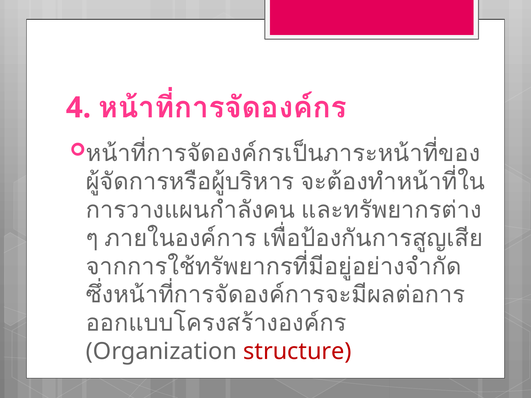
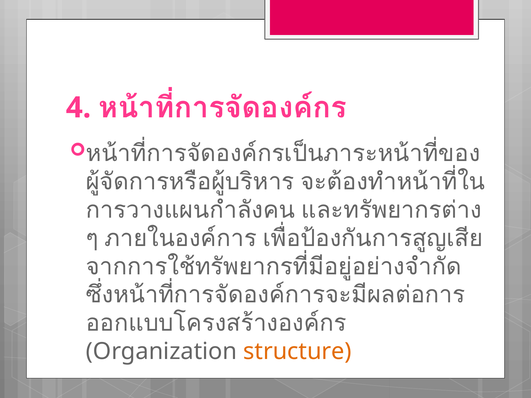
structure colour: red -> orange (297, 352)
